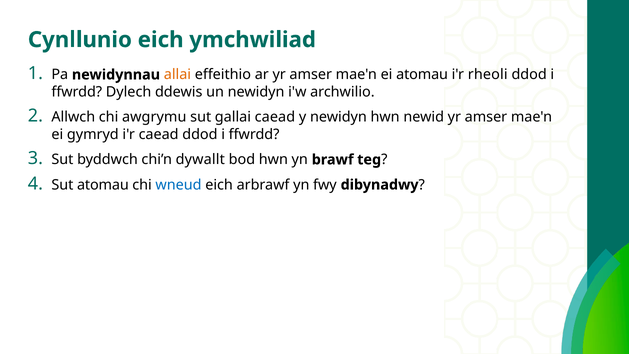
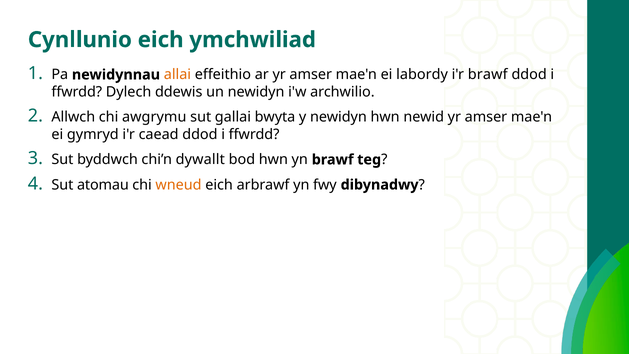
ei atomau: atomau -> labordy (422, 75)
i'r rheoli: rheoli -> brawf (488, 75)
gallai caead: caead -> bwyta (275, 117)
wneud colour: blue -> orange (179, 185)
